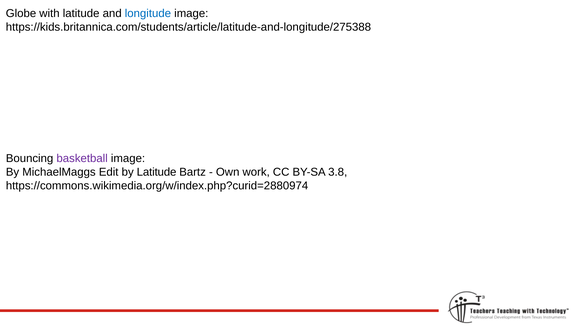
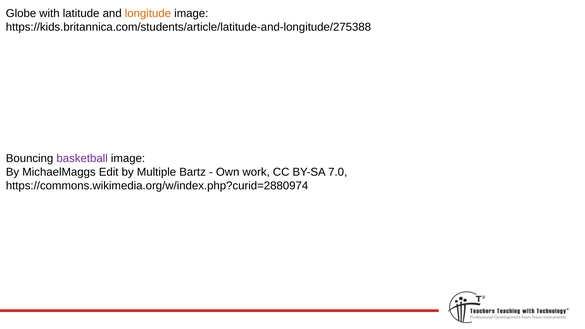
longitude colour: blue -> orange (148, 13)
by Latitude: Latitude -> Multiple (157, 172)
3.8: 3.8 -> 7.0 (338, 172)
